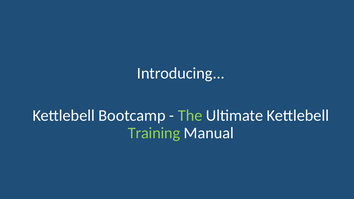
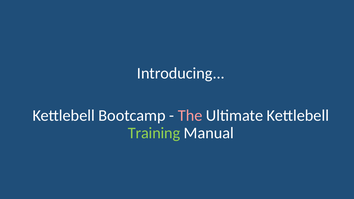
The colour: light green -> pink (190, 116)
